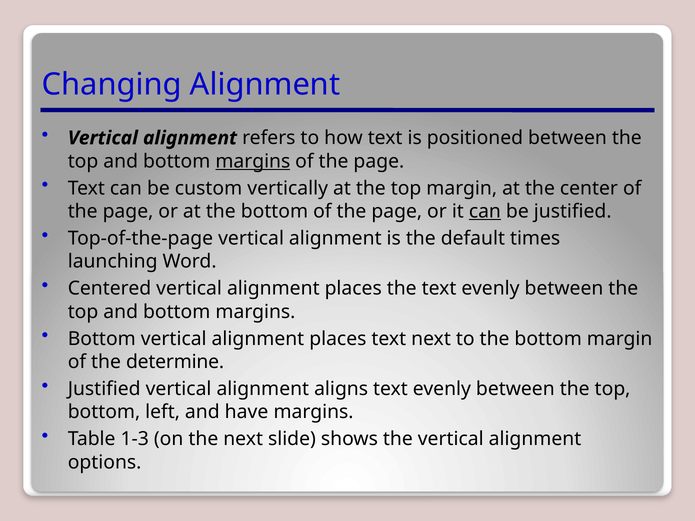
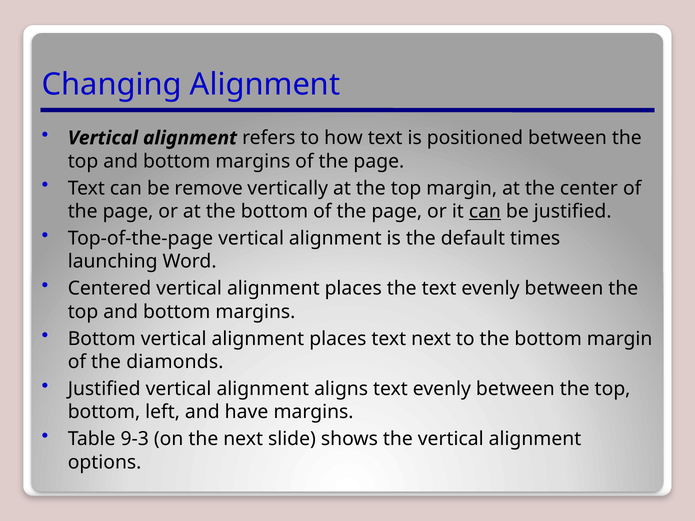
margins underline: present -> none (253, 161)
custom: custom -> remove (209, 188)
determine: determine -> diamonds (175, 362)
1-3: 1-3 -> 9-3 (135, 439)
